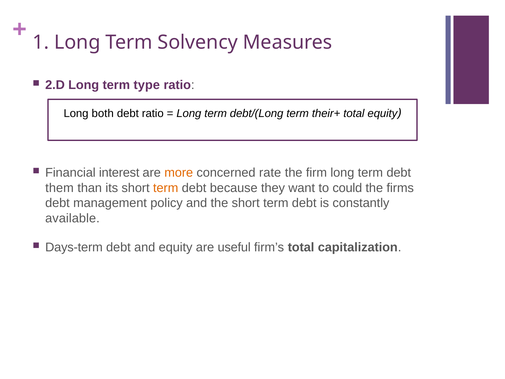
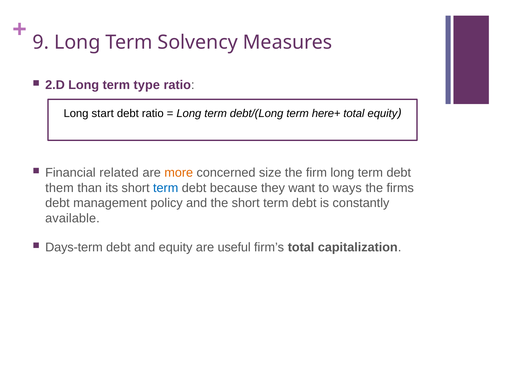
1: 1 -> 9 (41, 42)
both: both -> start (103, 114)
their+: their+ -> here+ (326, 114)
interest: interest -> related (119, 173)
rate: rate -> size (270, 173)
term colour: orange -> blue (166, 188)
could: could -> ways (347, 188)
